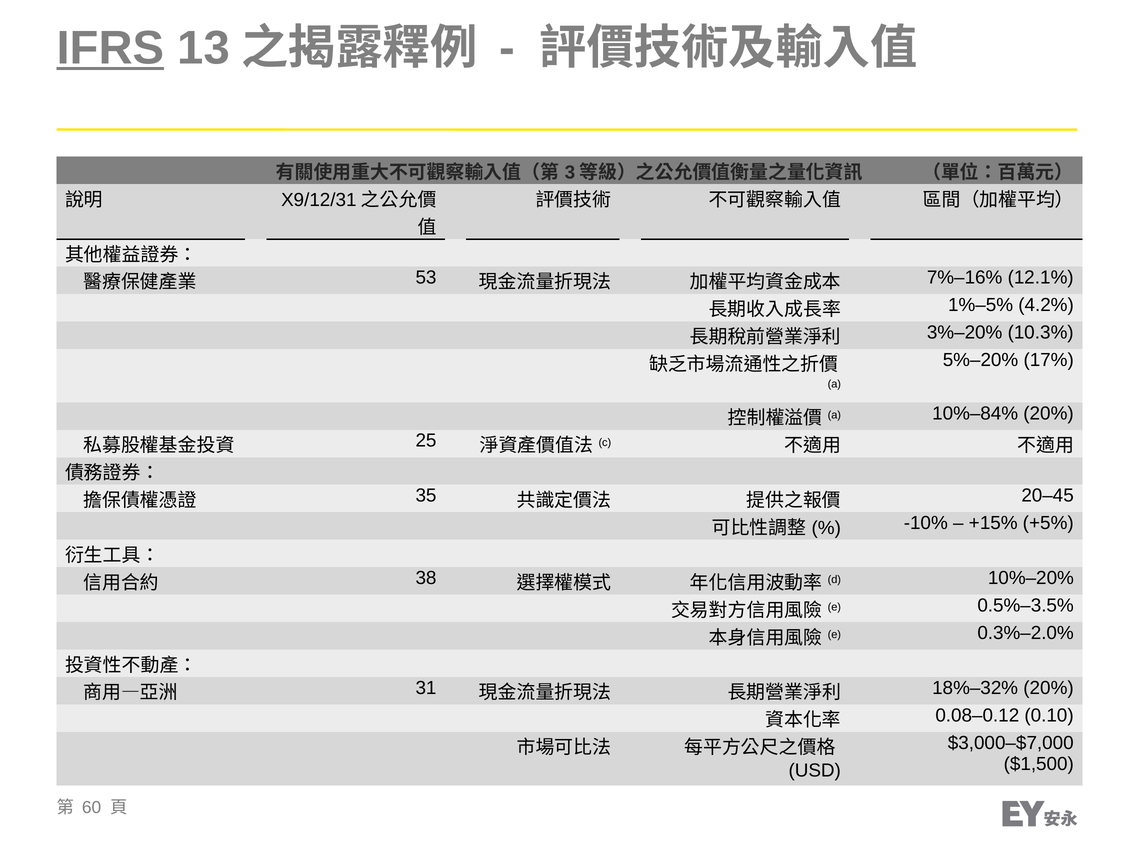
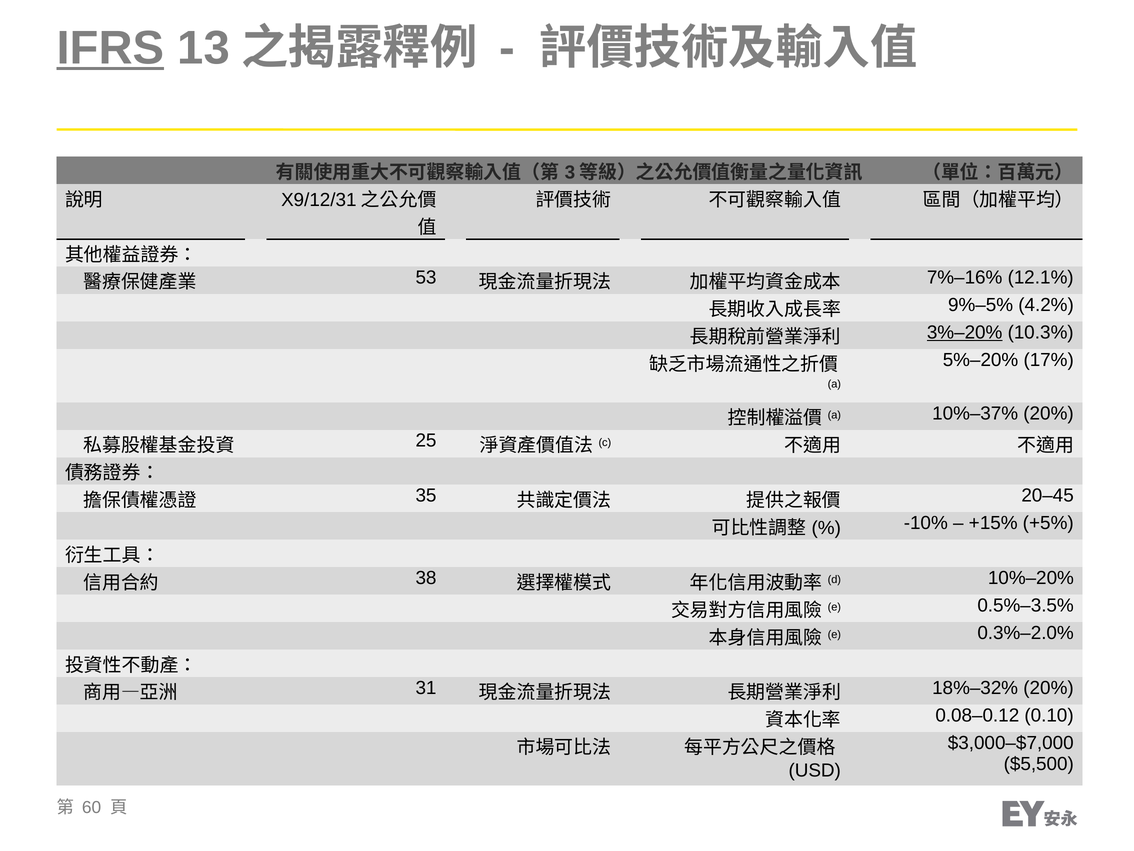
1%–5%: 1%–5% -> 9%–5% (981, 305)
3%–20% underline: none -> present (965, 332)
10%–84%: 10%–84% -> 10%–37% (975, 413)
$1,500: $1,500 -> $5,500 (1039, 764)
